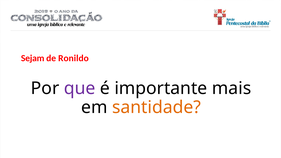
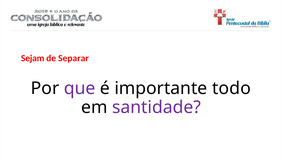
Ronildo: Ronildo -> Separar (73, 58)
mais: mais -> todo (232, 88)
santidade colour: orange -> purple (157, 107)
